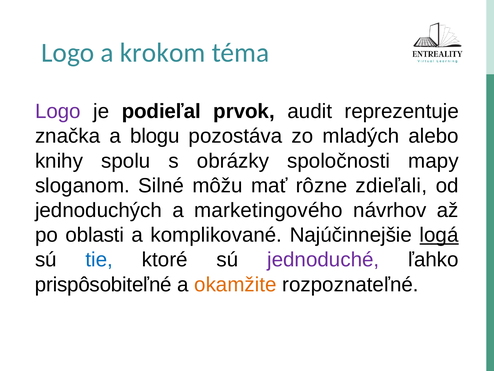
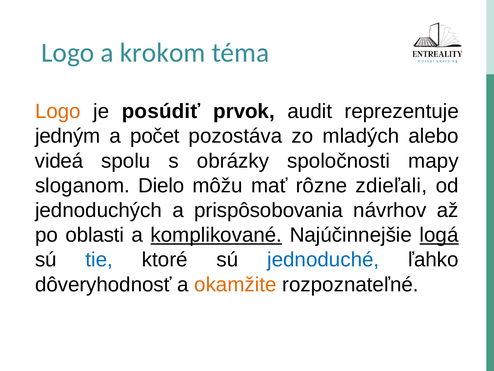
Logo colour: purple -> orange (58, 111)
podieľal: podieľal -> posúdiť (161, 111)
značka: značka -> jedným (68, 136)
blogu: blogu -> počet (155, 136)
knihy: knihy -> videá (59, 161)
Silné: Silné -> Dielo (161, 185)
marketingového: marketingového -> prispôsobovania (269, 210)
komplikované underline: none -> present (216, 235)
jednoduché colour: purple -> blue (323, 260)
prispôsobiteľné: prispôsobiteľné -> dôveryhodnosť (103, 284)
